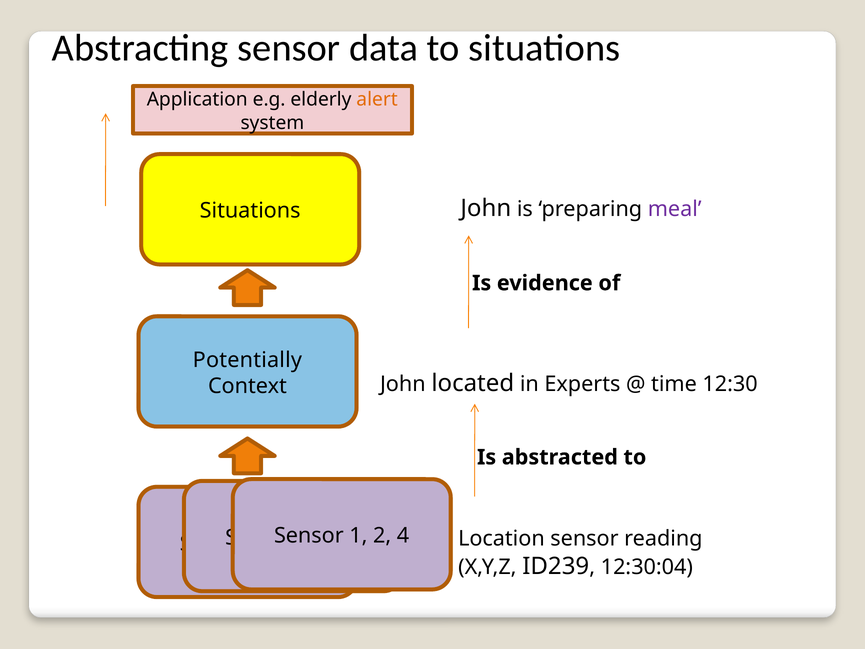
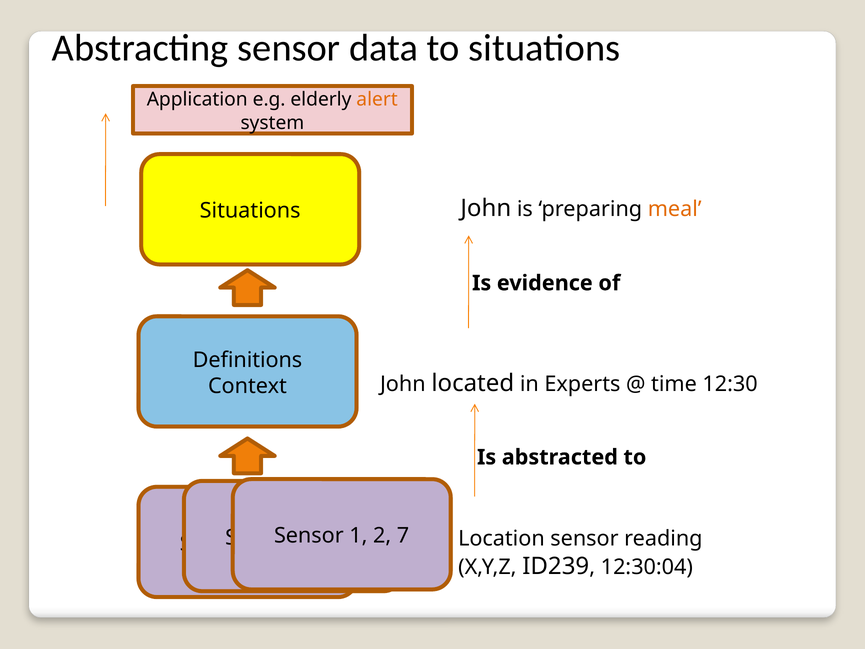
meal colour: purple -> orange (675, 209)
Potentially: Potentially -> Definitions (247, 360)
4: 4 -> 7 (403, 536)
